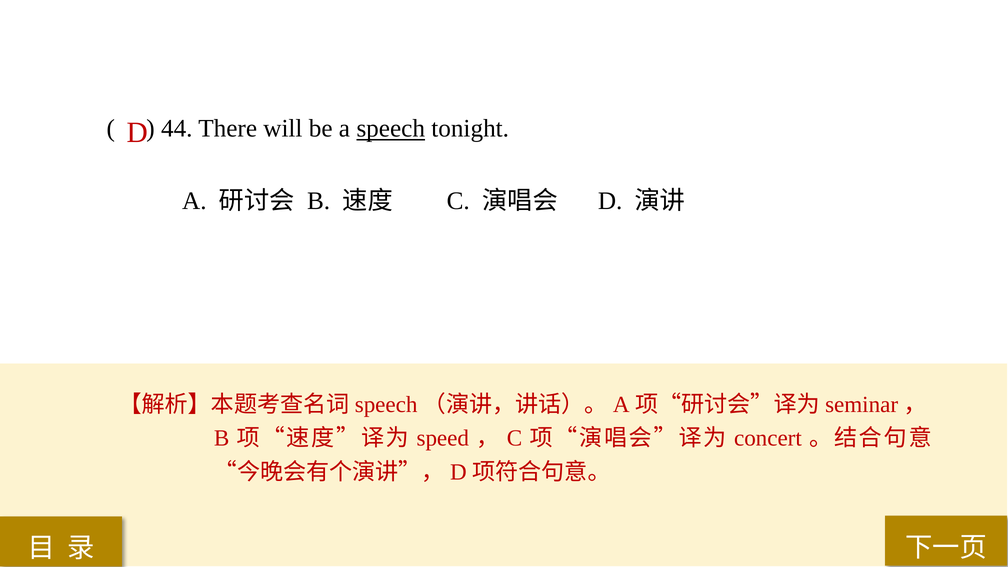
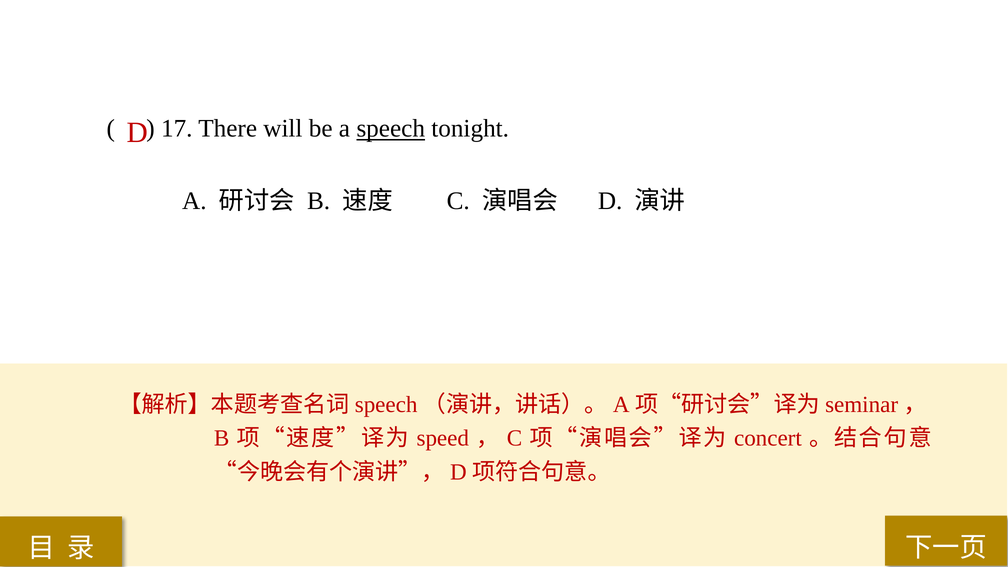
44: 44 -> 17 (177, 129)
